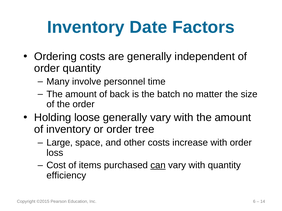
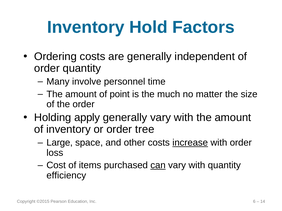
Date: Date -> Hold (148, 27)
back: back -> point (120, 94)
batch: batch -> much (169, 94)
loose: loose -> apply (87, 118)
increase underline: none -> present (190, 143)
